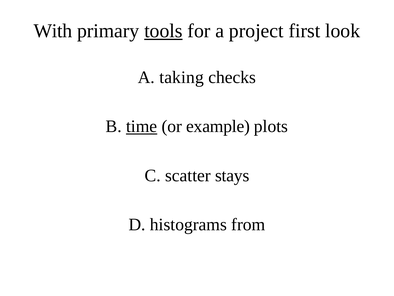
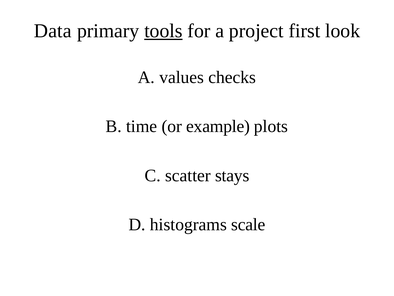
With: With -> Data (53, 31)
taking: taking -> values (182, 77)
time underline: present -> none (142, 126)
from: from -> scale (248, 224)
